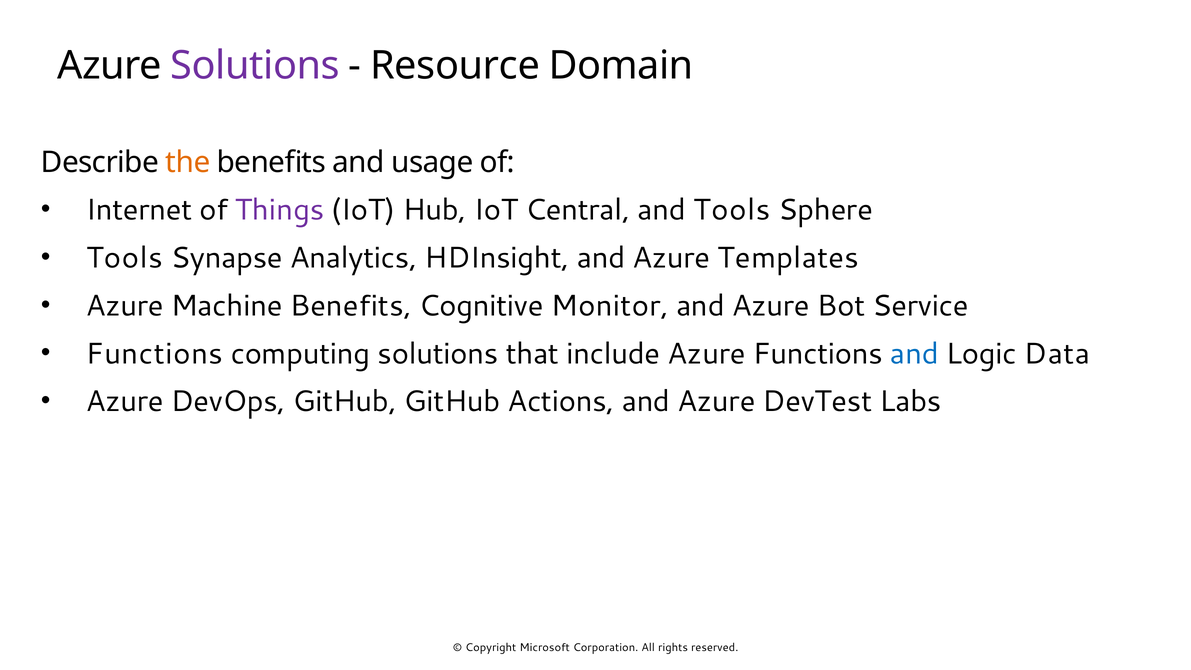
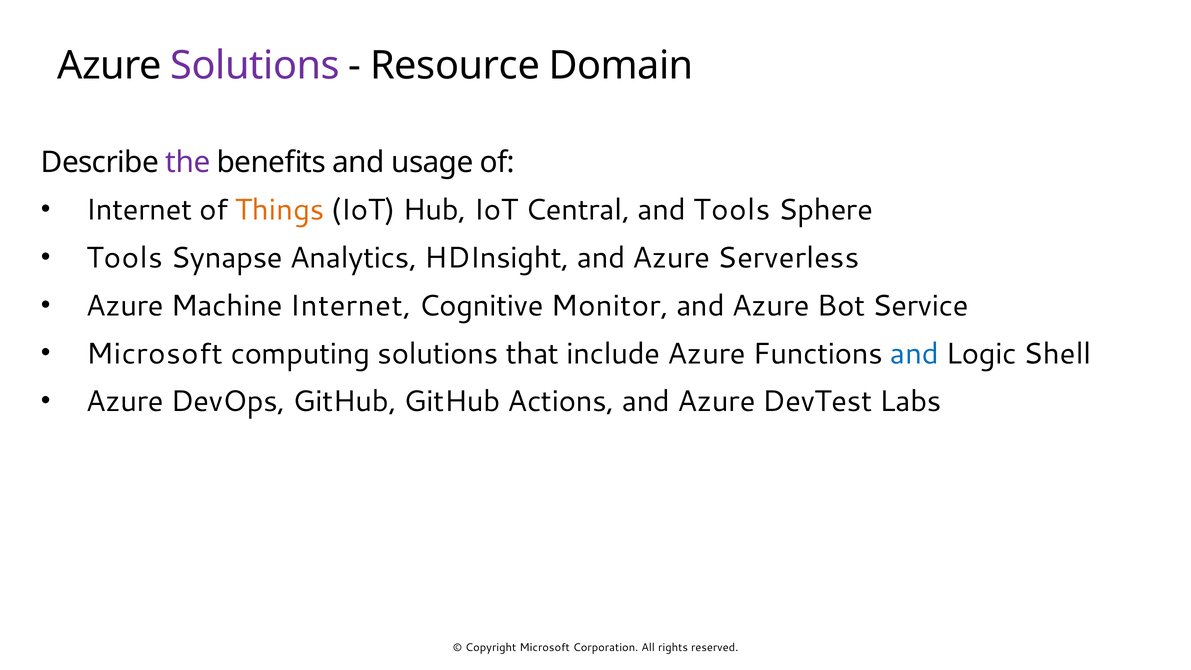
the colour: orange -> purple (188, 162)
Things colour: purple -> orange (280, 210)
Templates: Templates -> Serverless (788, 258)
Machine Benefits: Benefits -> Internet (351, 306)
Functions: Functions -> Microsoft (154, 354)
Data: Data -> Shell (1057, 354)
